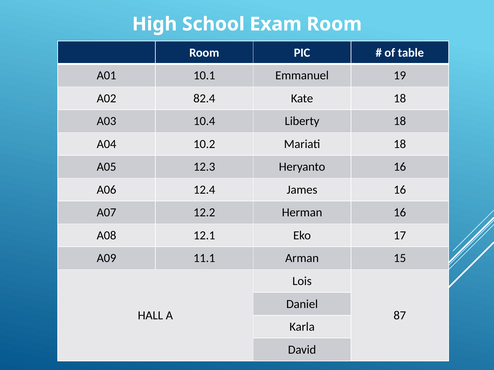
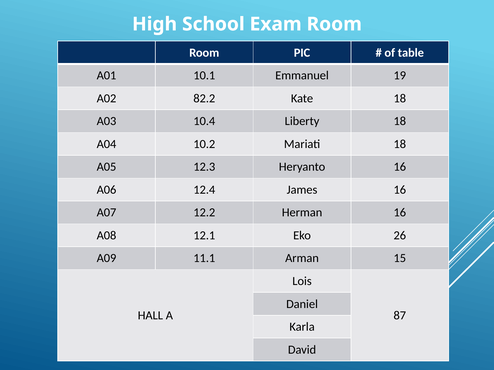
82.4: 82.4 -> 82.2 (204, 98)
17: 17 -> 26 (400, 236)
